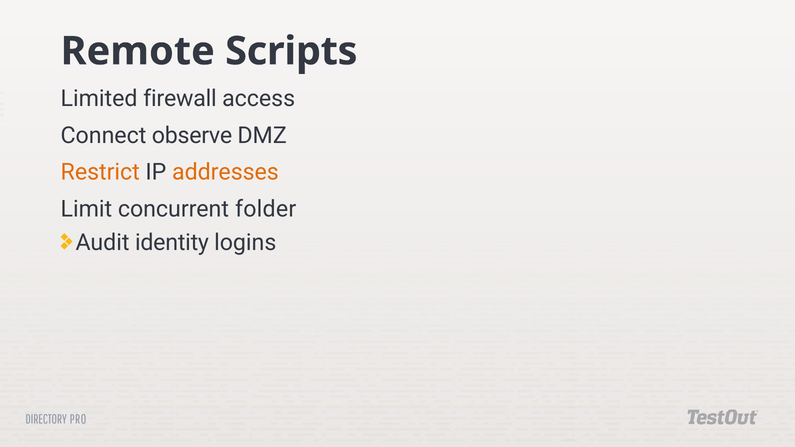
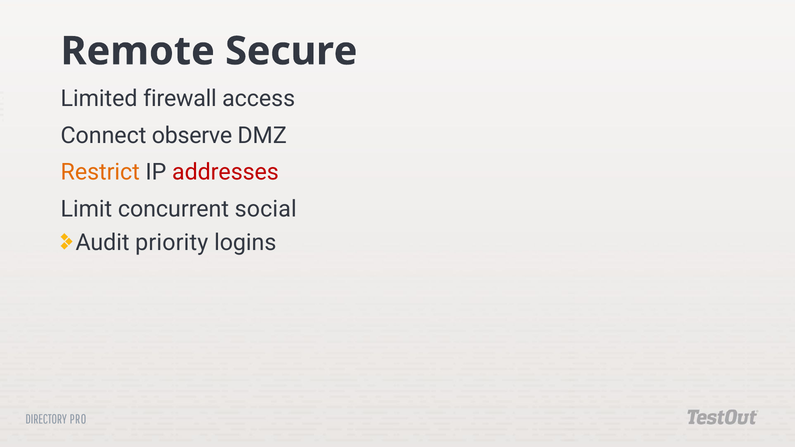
Scripts: Scripts -> Secure (291, 51)
addresses colour: orange -> red (225, 172)
folder: folder -> social (266, 209)
identity: identity -> priority (172, 243)
